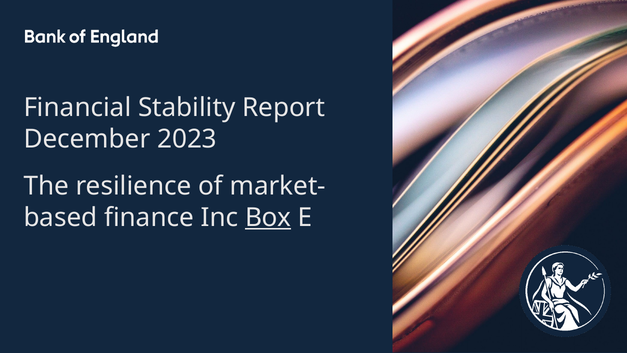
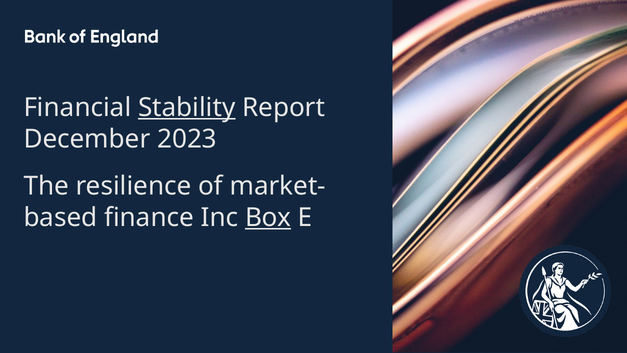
Stability underline: none -> present (187, 108)
